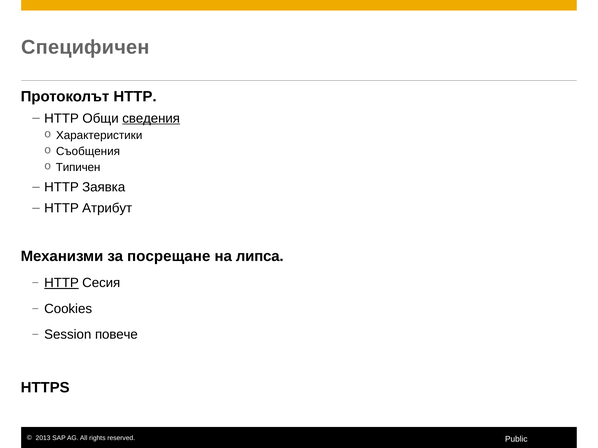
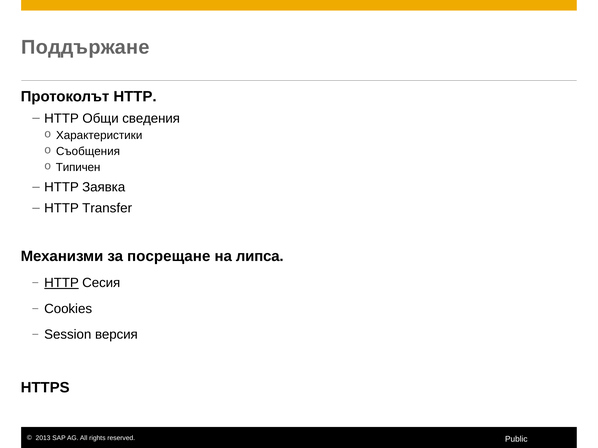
Специфичен: Специфичен -> Поддържане (85, 47)
сведения underline: present -> none (151, 118)
Атрибут: Атрибут -> Transfer (107, 208)
повече: повече -> версия (116, 335)
